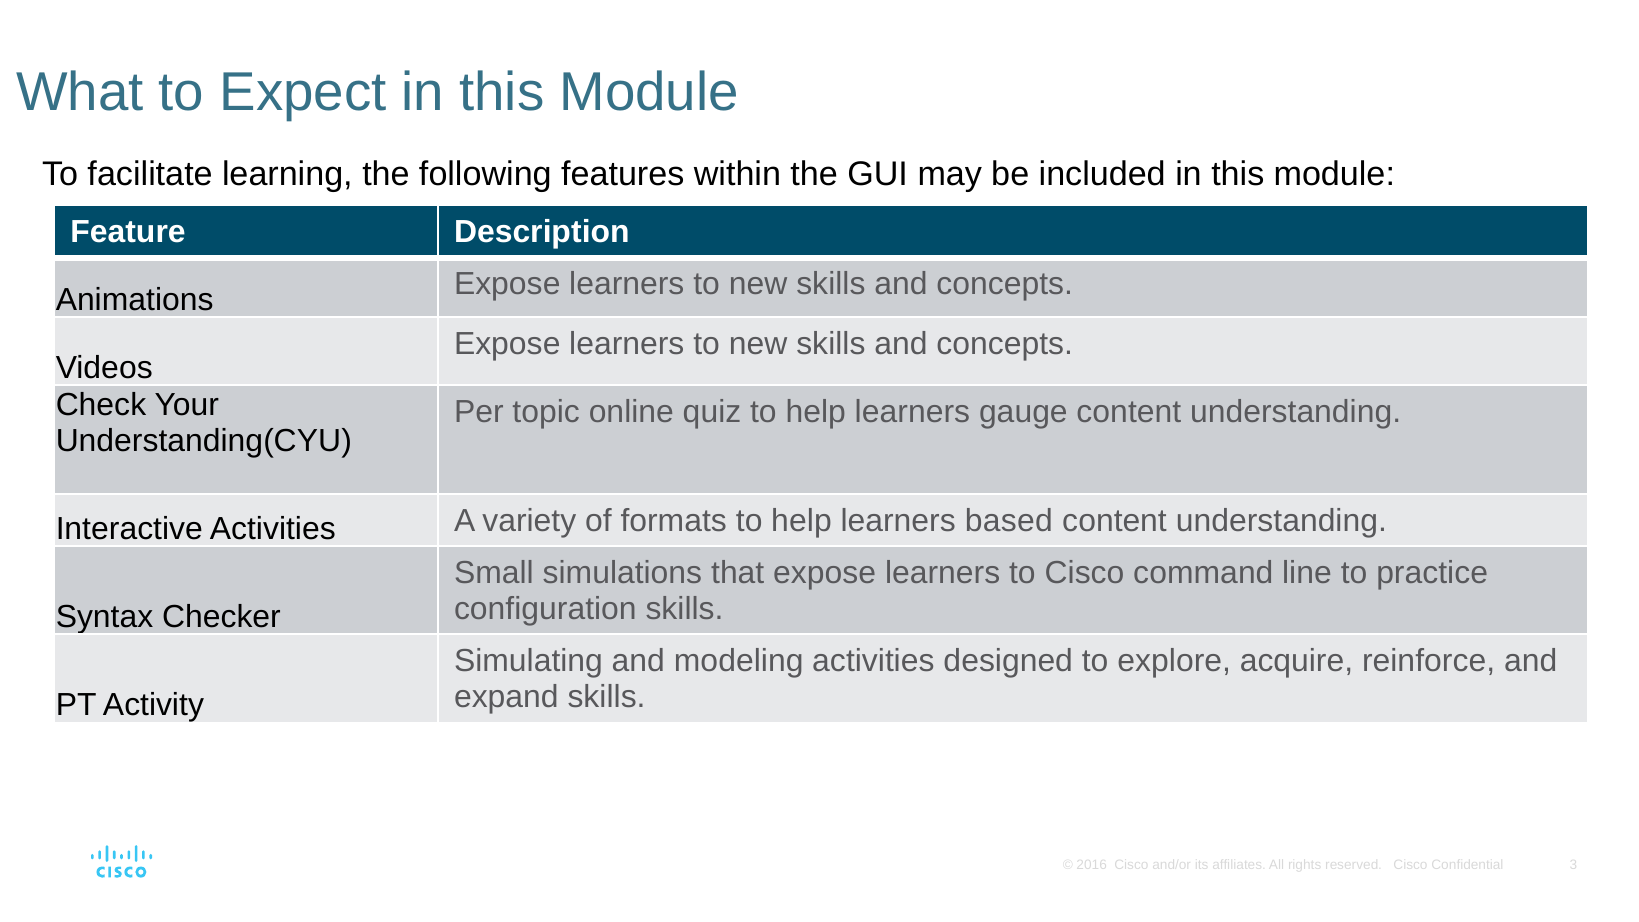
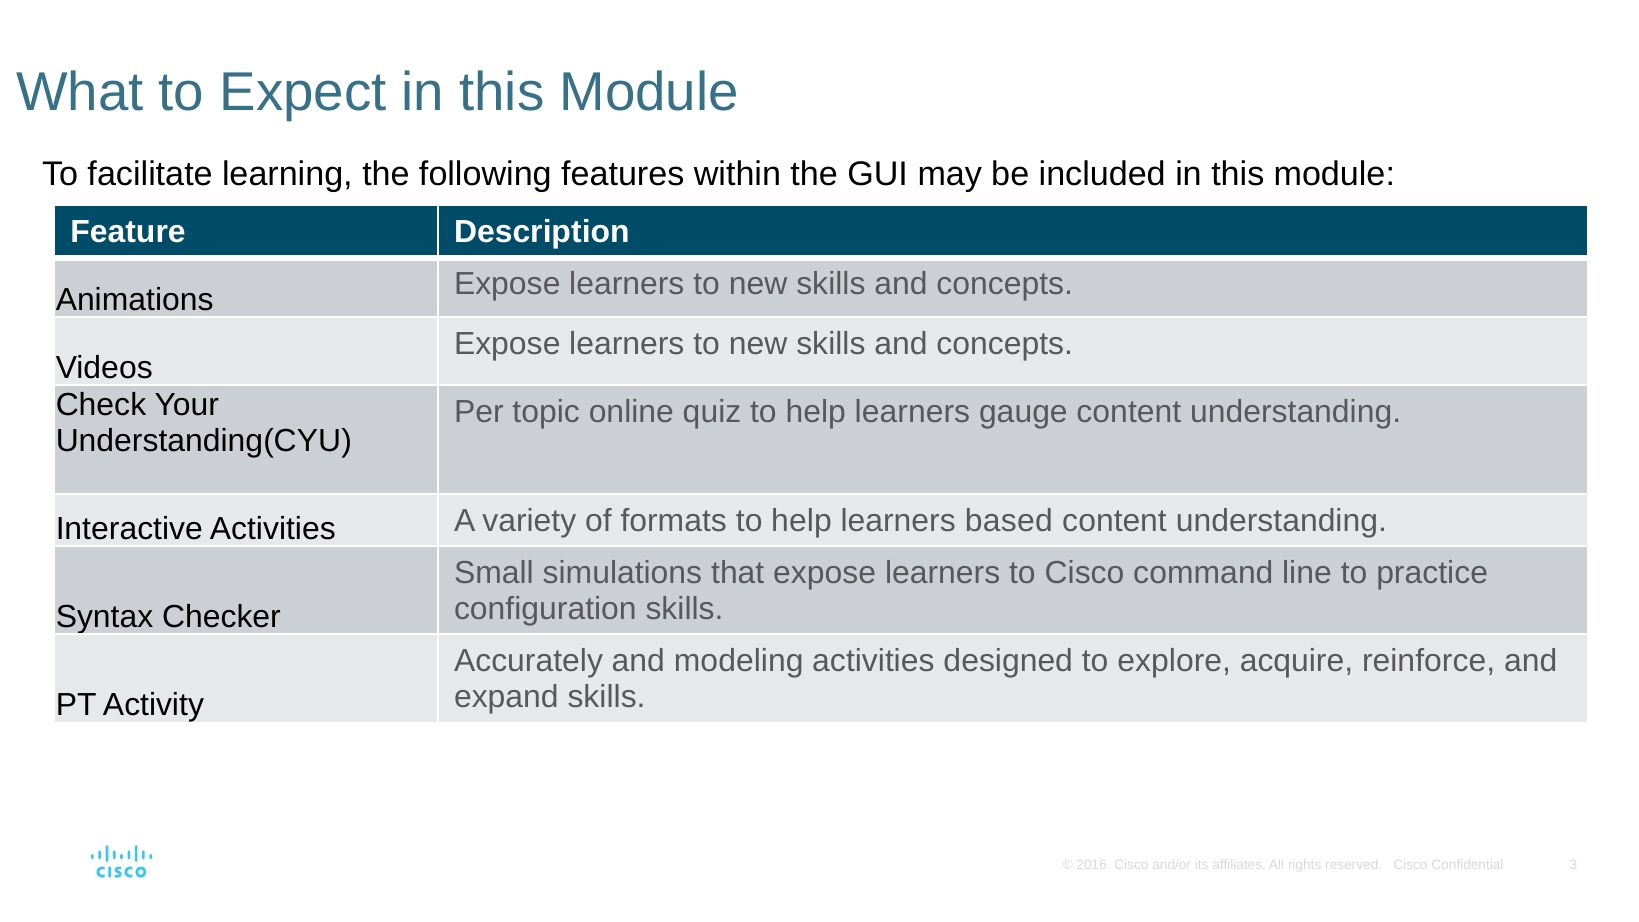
Simulating: Simulating -> Accurately (529, 661)
